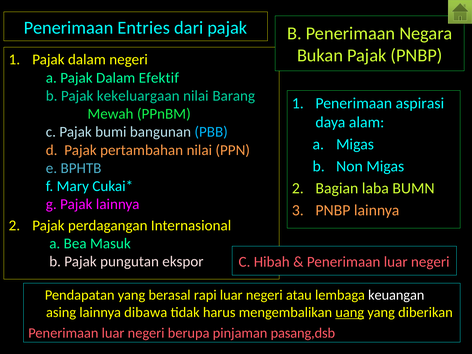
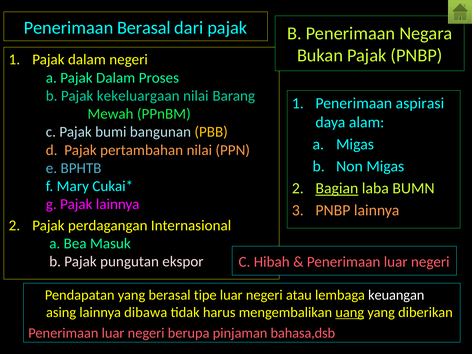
Penerimaan Entries: Entries -> Berasal (144, 28)
Efektif: Efektif -> Proses (159, 78)
PBB colour: light blue -> yellow (211, 132)
Bagian underline: none -> present (337, 188)
rapi: rapi -> tipe (205, 295)
pasang,dsb: pasang,dsb -> bahasa,dsb (303, 333)
